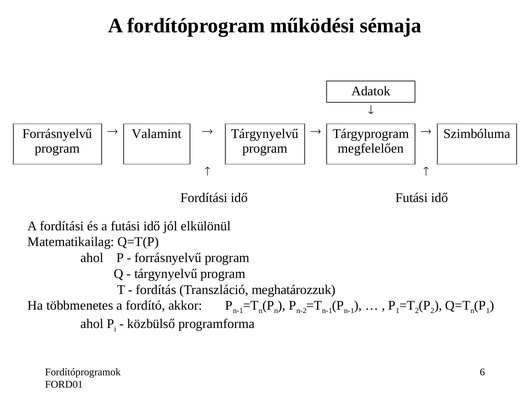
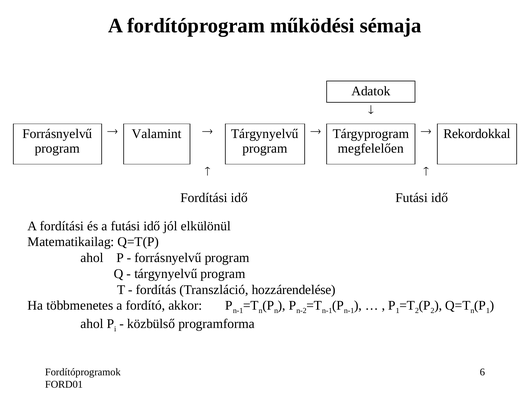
Szimbóluma: Szimbóluma -> Rekordokkal (477, 134)
meghatározzuk: meghatározzuk -> hozzárendelése (294, 289)
